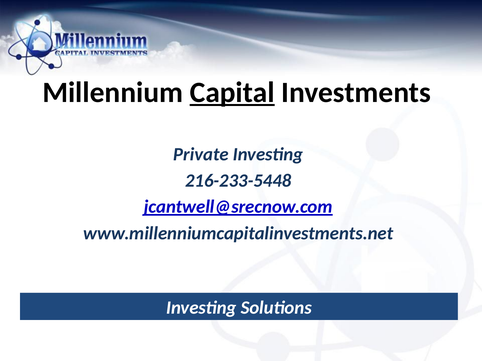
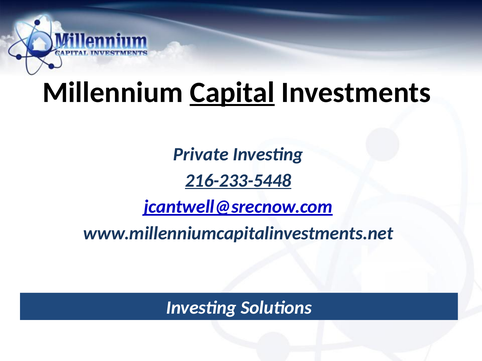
216-233-5448 underline: none -> present (238, 181)
